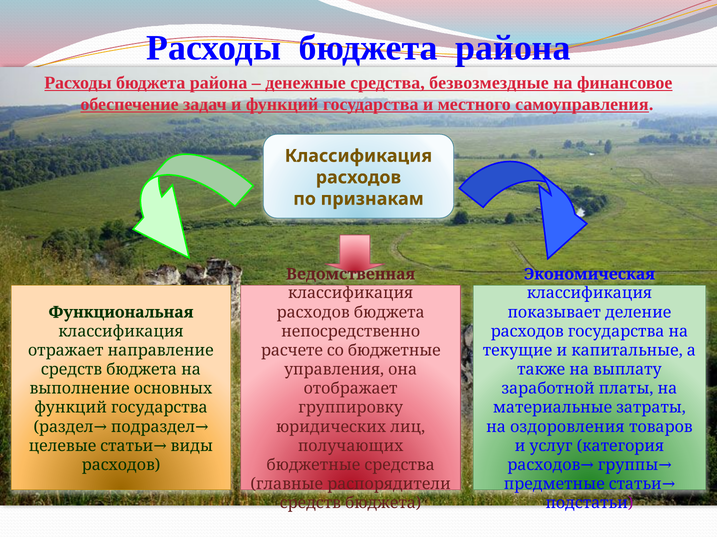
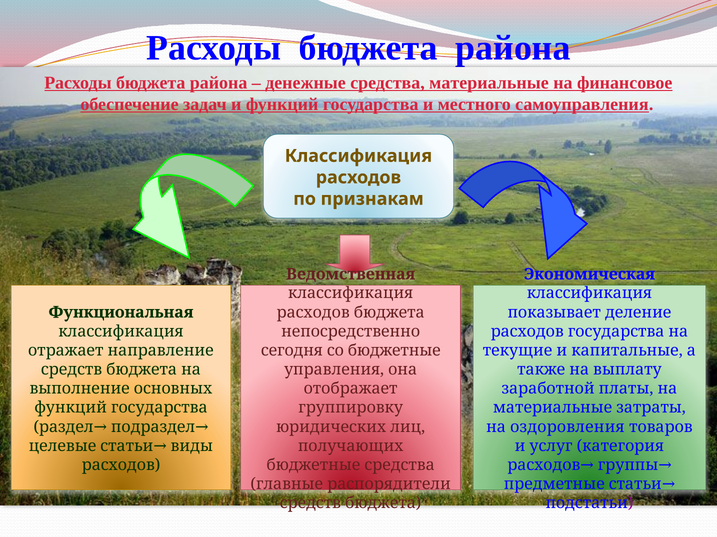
средства безвозмездные: безвозмездные -> материальные (489, 83)
расчете: расчете -> сегодня (292, 351)
